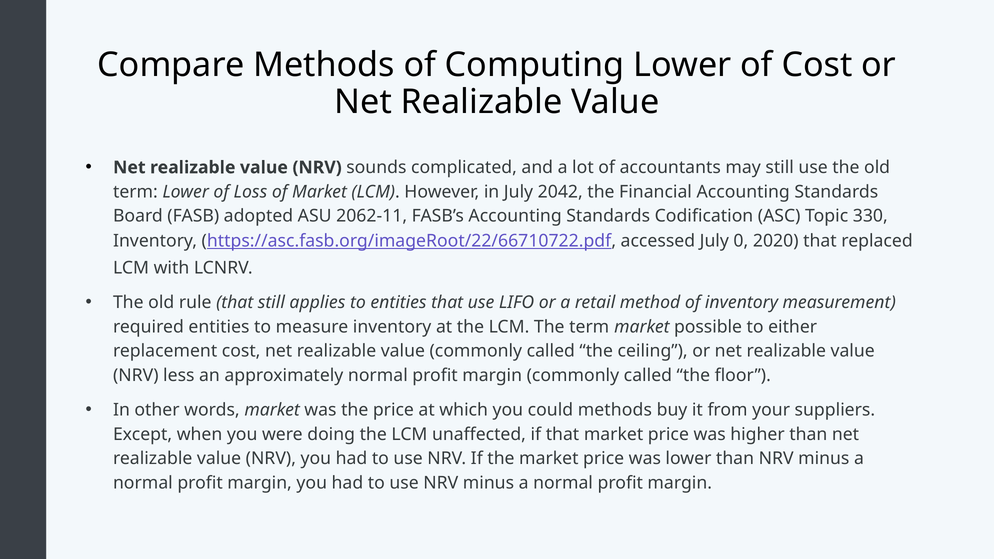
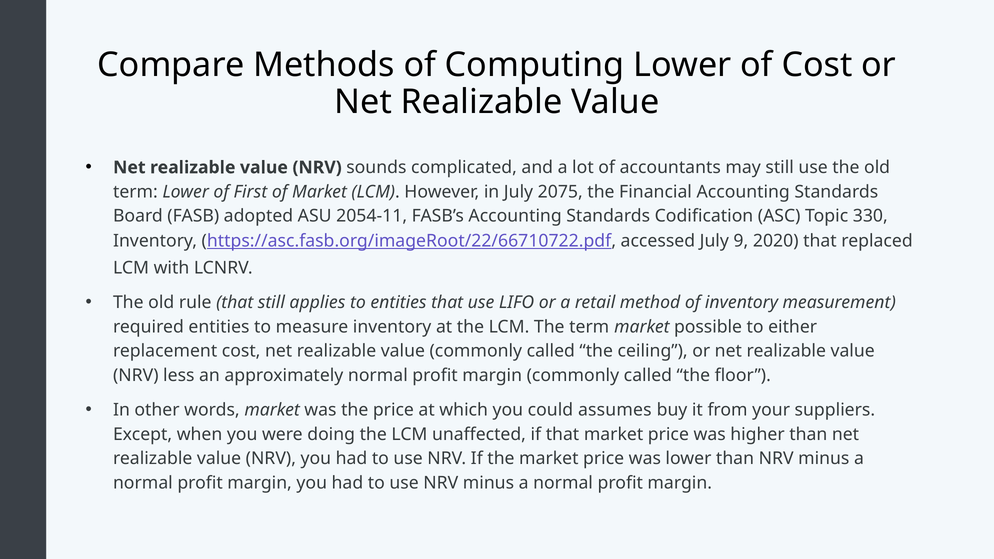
Loss: Loss -> First (250, 192)
2042: 2042 -> 2075 (560, 192)
2062-11: 2062-11 -> 2054-11 (372, 216)
0: 0 -> 9 (741, 241)
could methods: methods -> assumes (615, 410)
